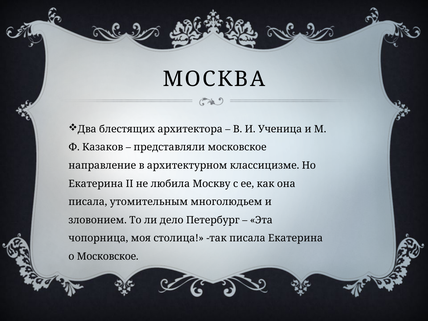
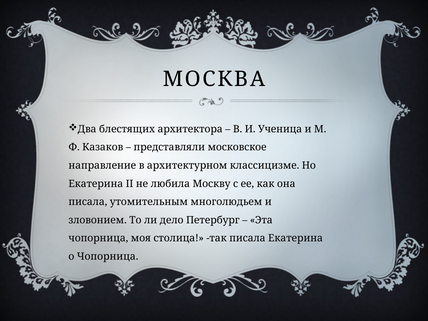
о Московское: Московское -> Чопорница (108, 256)
